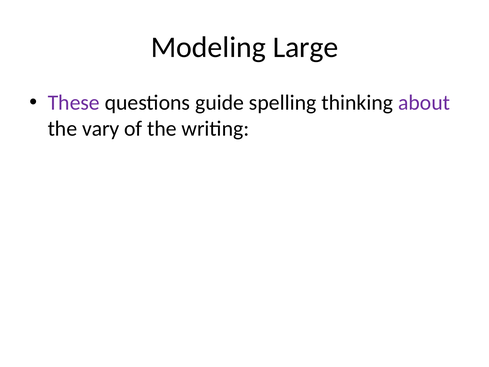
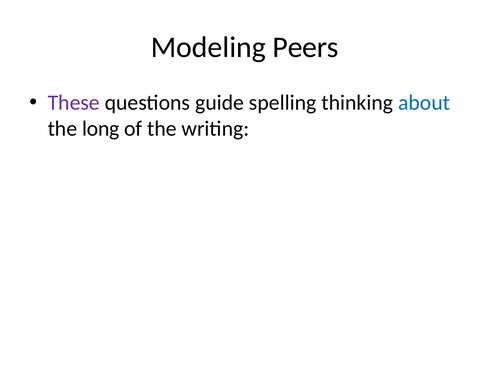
Large: Large -> Peers (306, 47)
about colour: purple -> blue (424, 103)
vary: vary -> long (101, 129)
